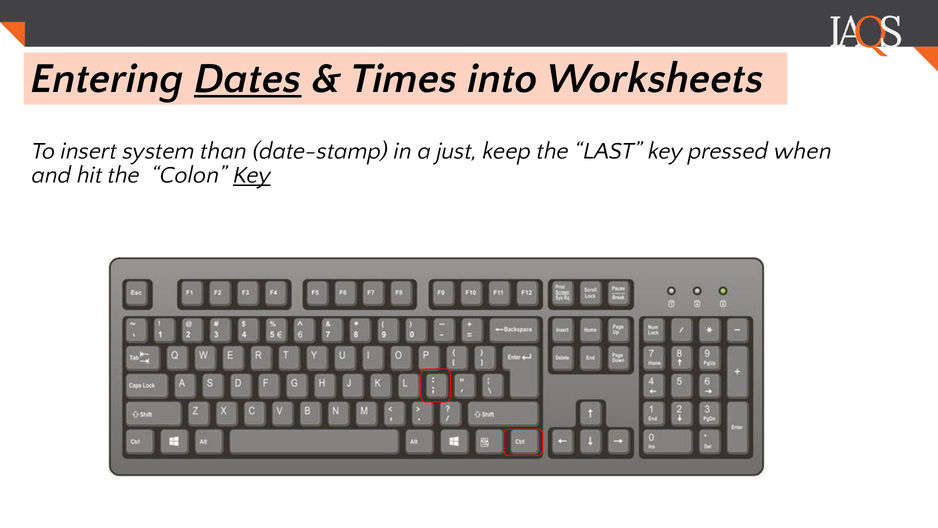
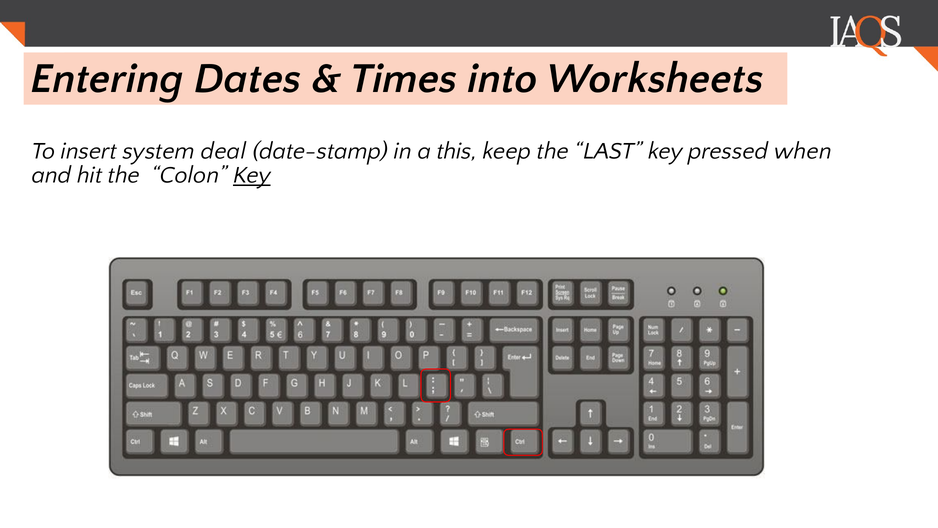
Dates underline: present -> none (248, 78)
than: than -> deal (224, 151)
just: just -> this (457, 151)
